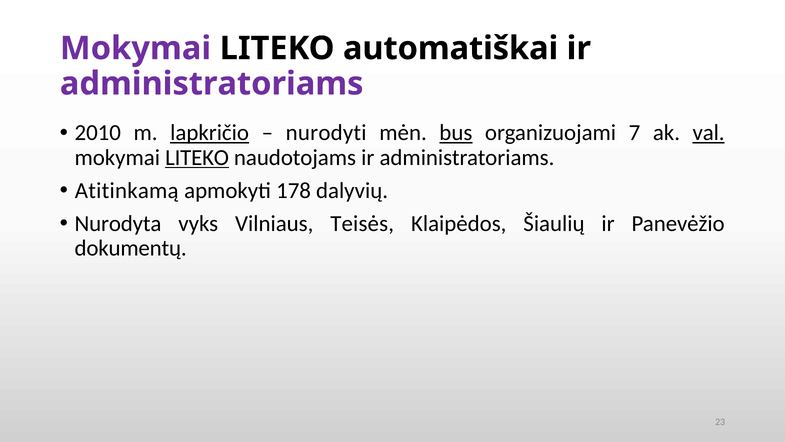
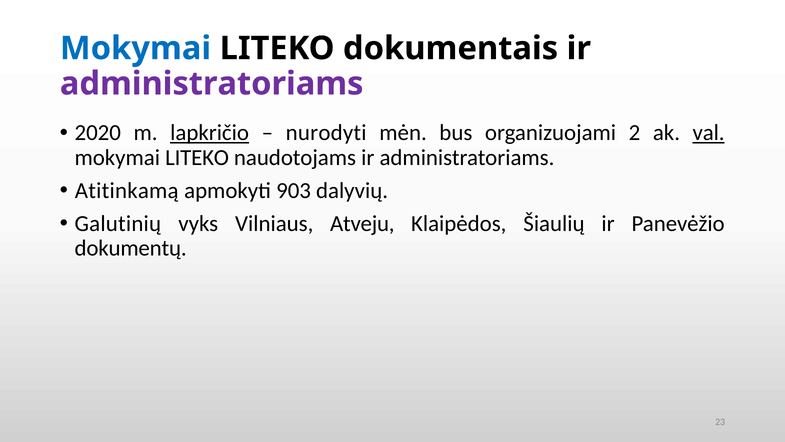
Mokymai colour: purple -> blue (135, 48)
automatiškai: automatiškai -> dokumentais (451, 48)
2010: 2010 -> 2020 (98, 133)
bus underline: present -> none (456, 133)
7: 7 -> 2 (634, 133)
LITEKO underline: present -> none (197, 157)
178: 178 -> 903 (294, 190)
Nurodyta: Nurodyta -> Galutinių (118, 223)
Teisės: Teisės -> Atveju (362, 223)
